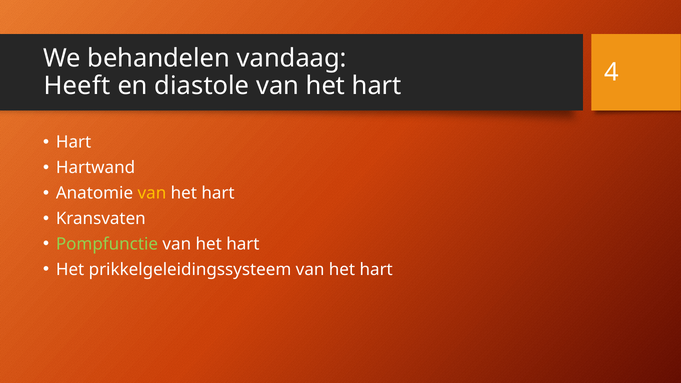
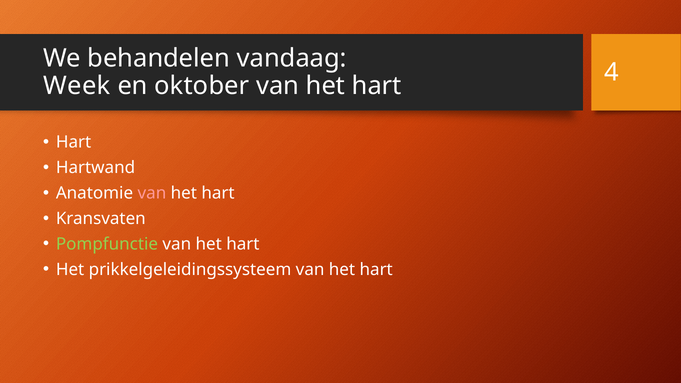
Heeft: Heeft -> Week (77, 86)
diastole: diastole -> oktober (202, 86)
van colour: yellow -> pink (152, 193)
